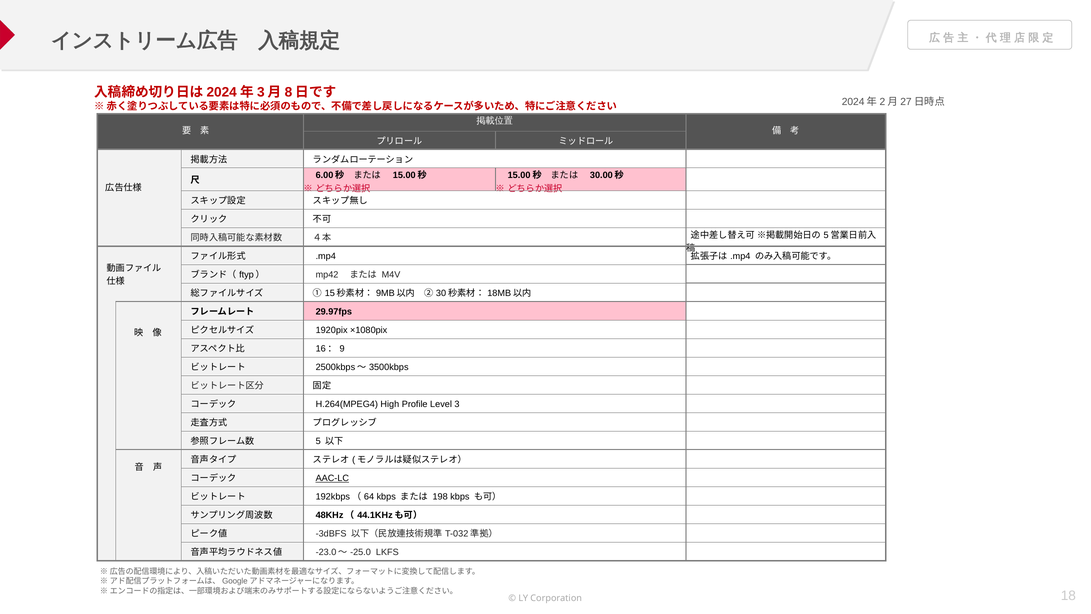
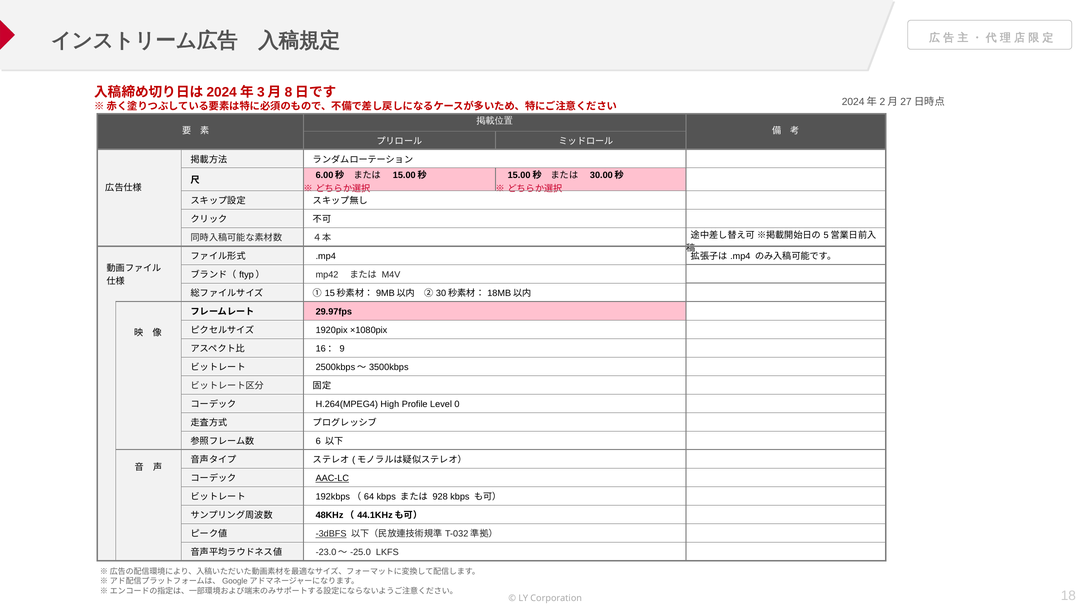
3: 3 -> 0 (457, 404)
5: 5 -> 6 (318, 441)
198: 198 -> 928 (440, 497)
-3dBFS underline: none -> present (331, 534)
